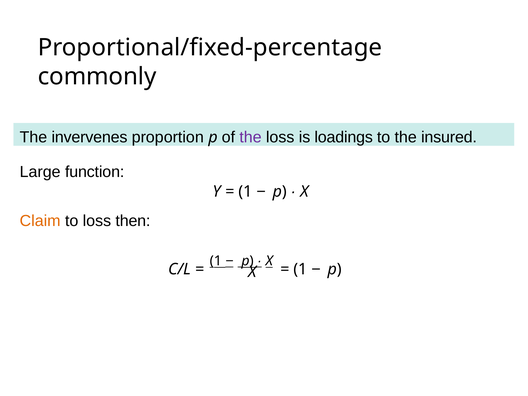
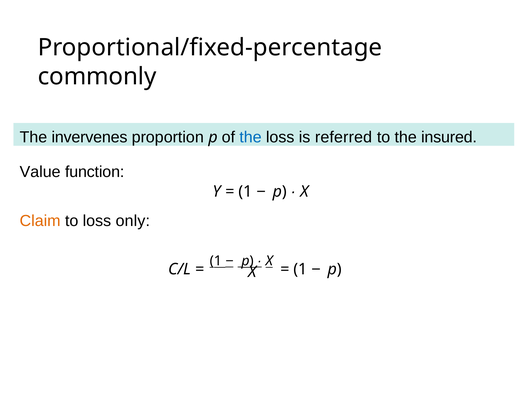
the colour: purple -> blue (250, 138)
loadings: loadings -> referred (343, 138)
Large: Large -> Value (40, 172)
then: then -> only (133, 221)
